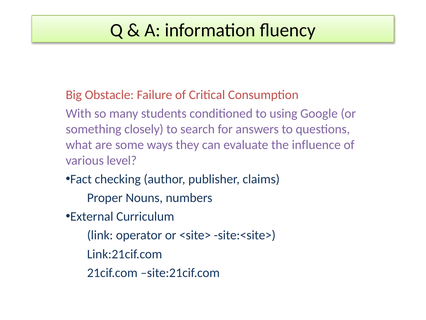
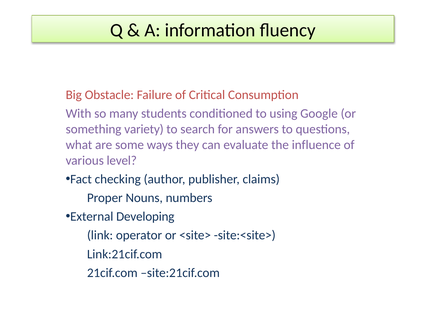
closely: closely -> variety (144, 129)
Curriculum: Curriculum -> Developing (145, 216)
